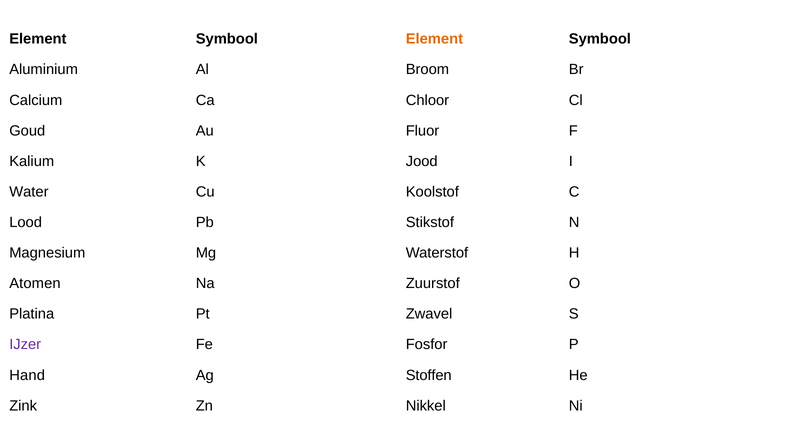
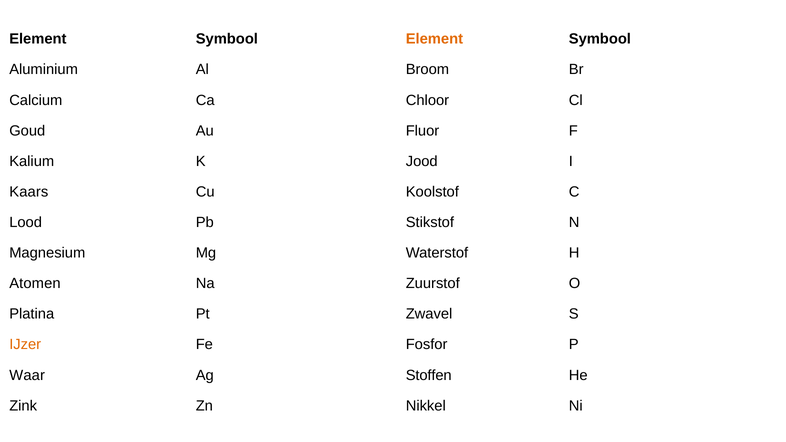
Water: Water -> Kaars (29, 192)
IJzer colour: purple -> orange (25, 345)
Hand: Hand -> Waar (27, 375)
